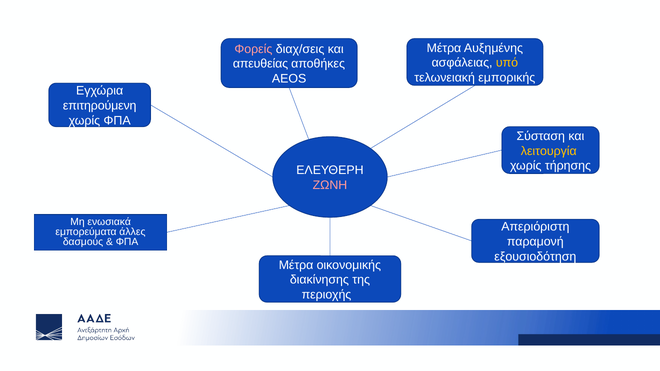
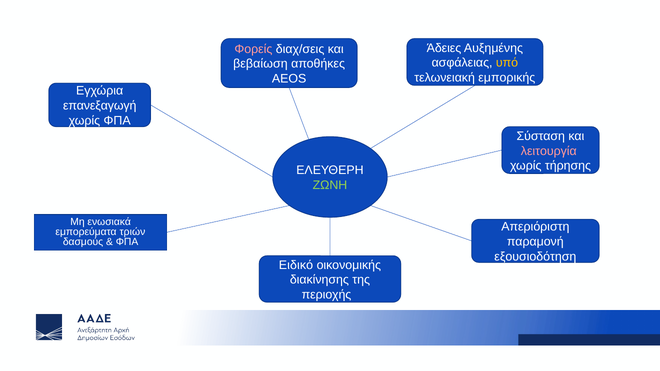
Μέτρα: Μέτρα -> Άδειες (444, 48)
απευθείας: απευθείας -> βεβαίωση (260, 64)
επιτηρούμενη: επιτηρούμενη -> επανεξαγωγή (100, 106)
λειτουργία colour: yellow -> pink (549, 151)
ΖΩΝΗ colour: pink -> light green (330, 185)
άλλες: άλλες -> τριών (132, 232)
Μέτρα: Μέτρα -> Ειδικό (296, 265)
